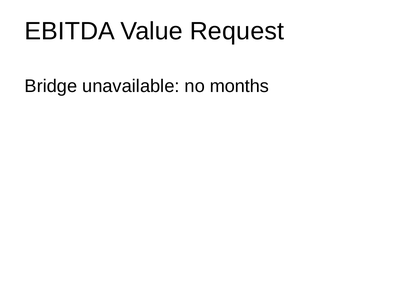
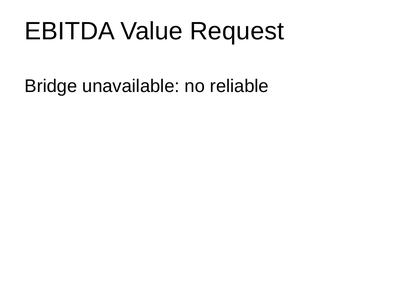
months: months -> reliable (239, 86)
